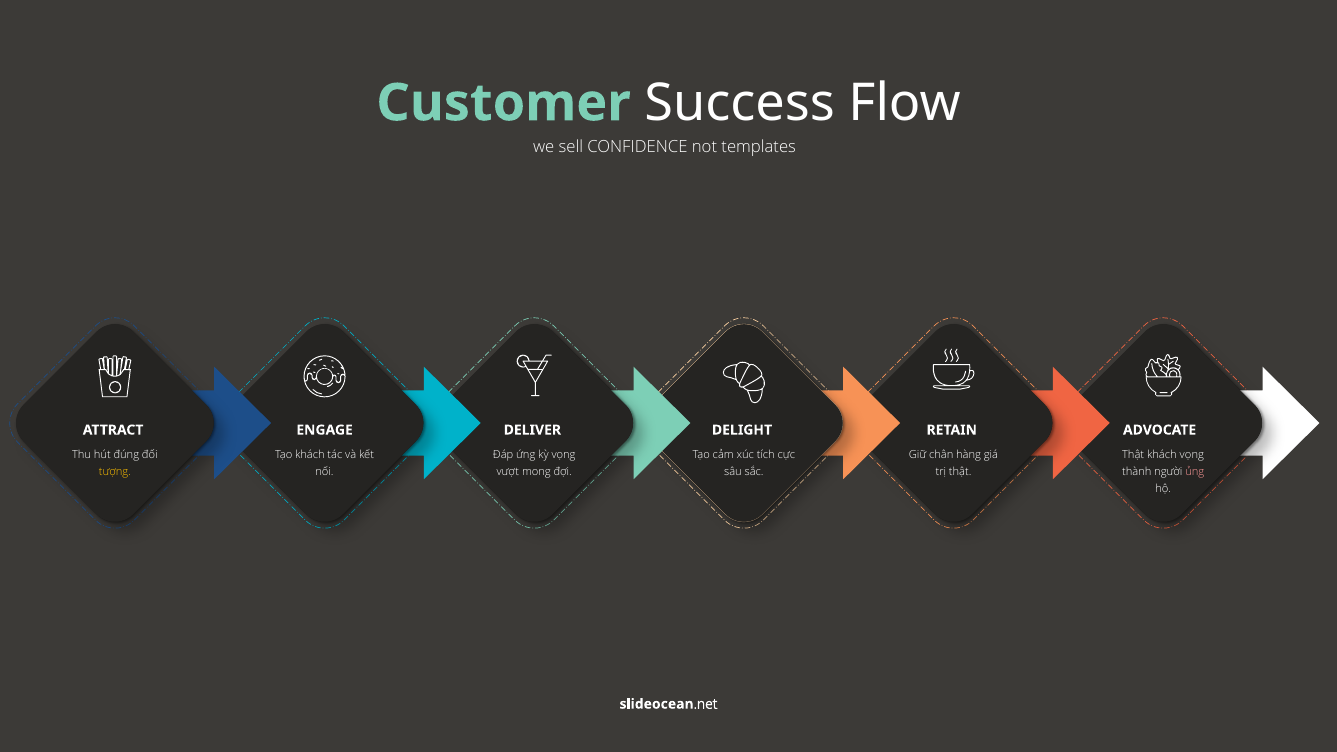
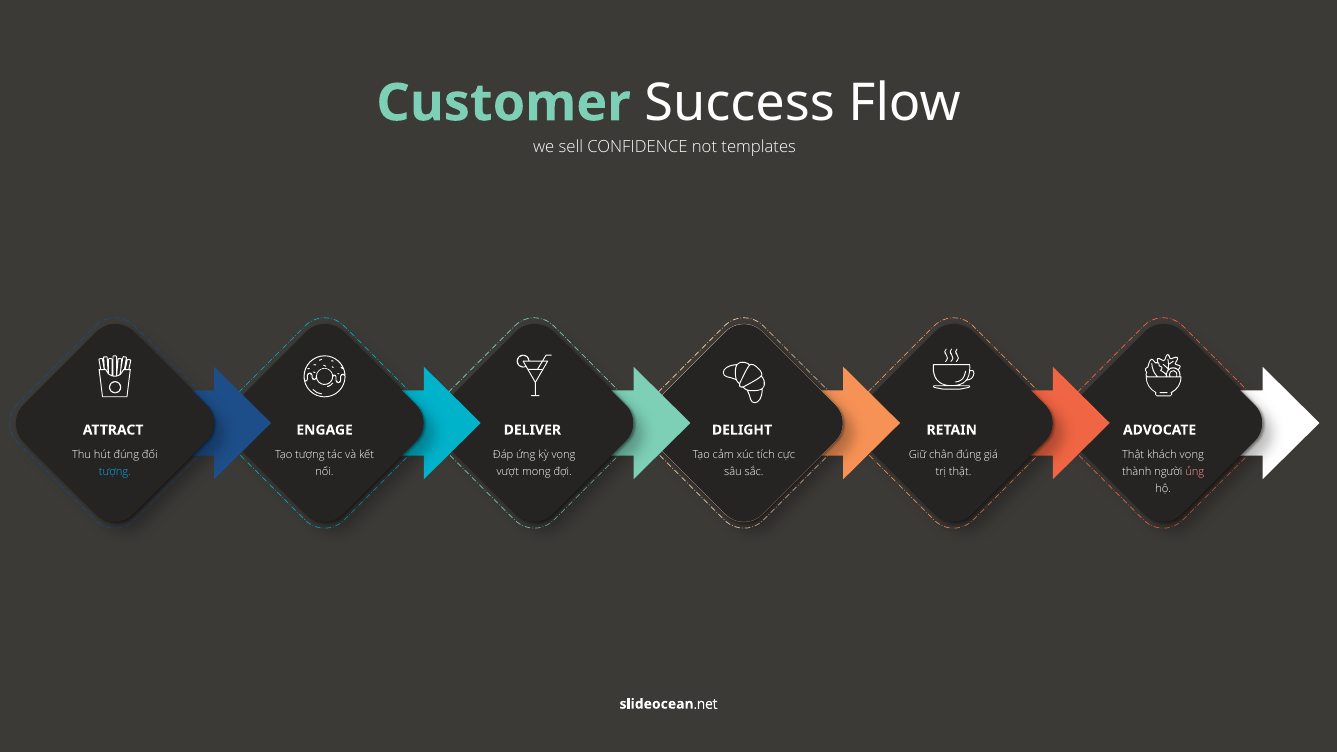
Tạo khách: khách -> tượng (310, 455)
chân hàng: hàng -> đúng (969, 455)
tượng colour: yellow -> light blue (115, 472)
